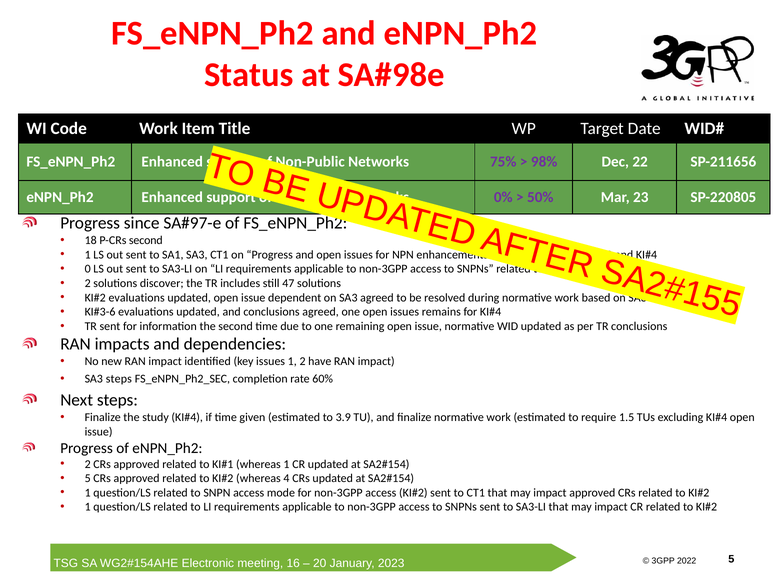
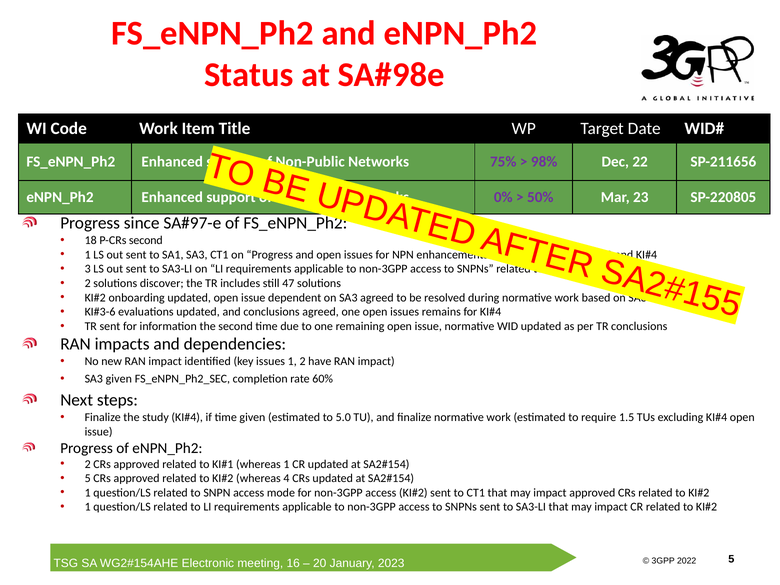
0: 0 -> 3 (88, 269)
evaluations: evaluations -> onboarding (137, 298)
SA3 steps: steps -> given (119, 379)
3.9: 3.9 -> 5.0 (343, 417)
